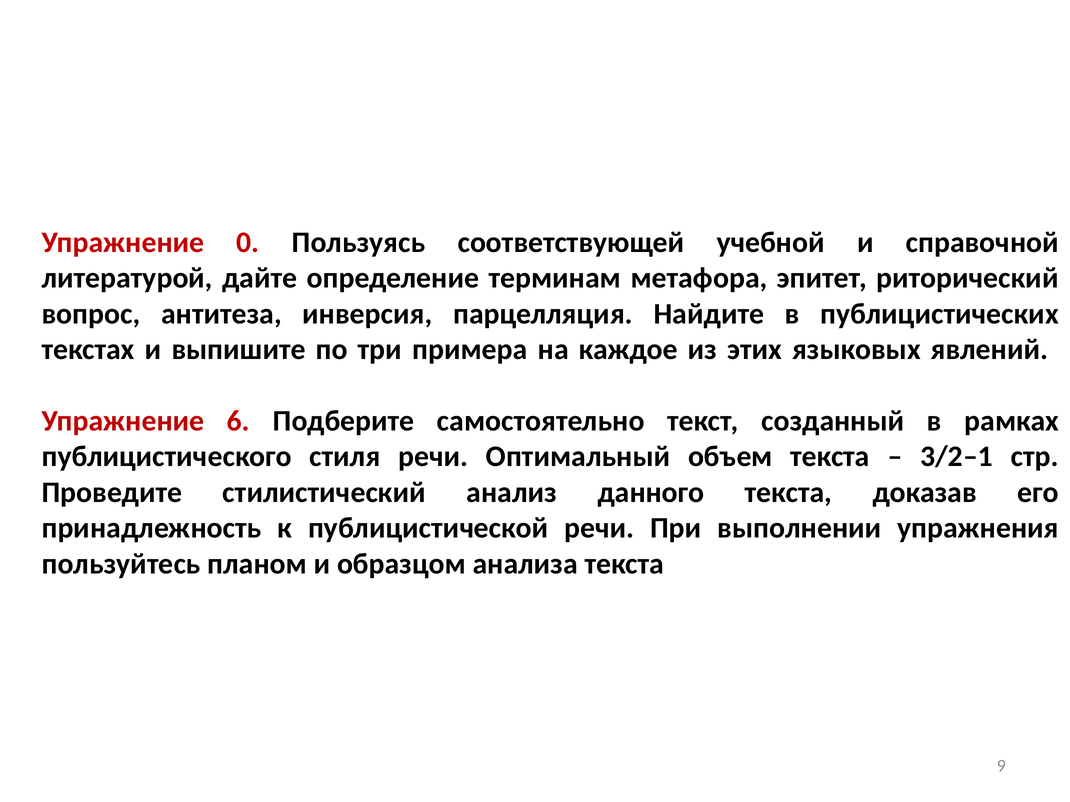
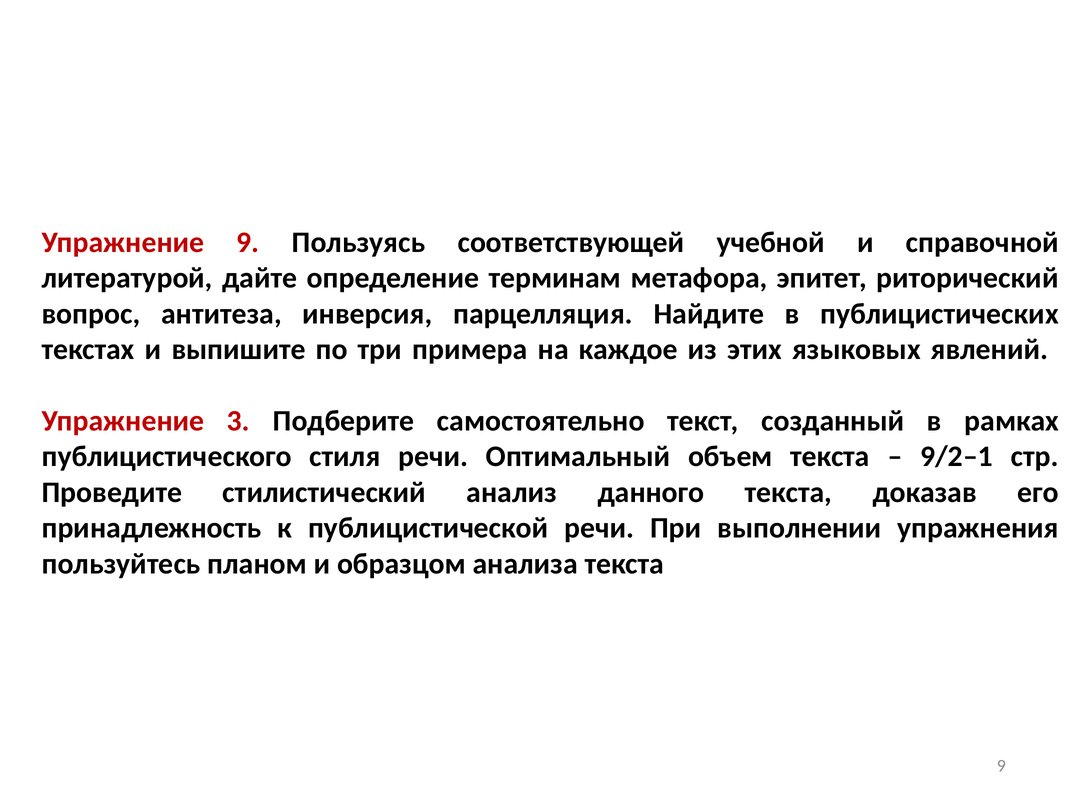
Упражнение 0: 0 -> 9 (248, 243)
6: 6 -> 3 (238, 421)
3/2–1: 3/2–1 -> 9/2–1 (957, 457)
